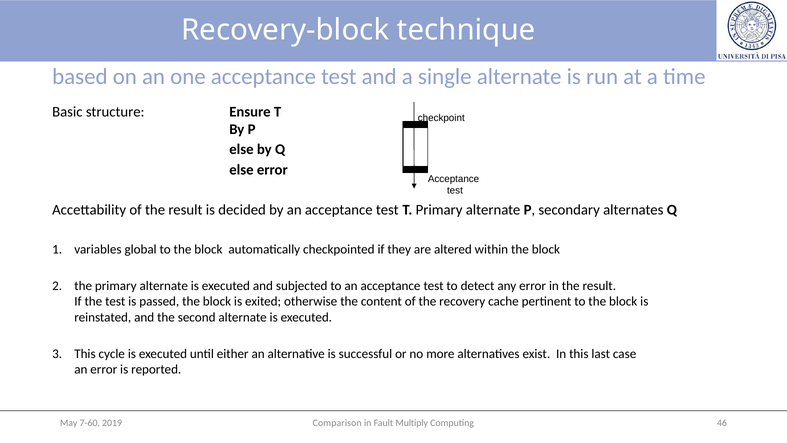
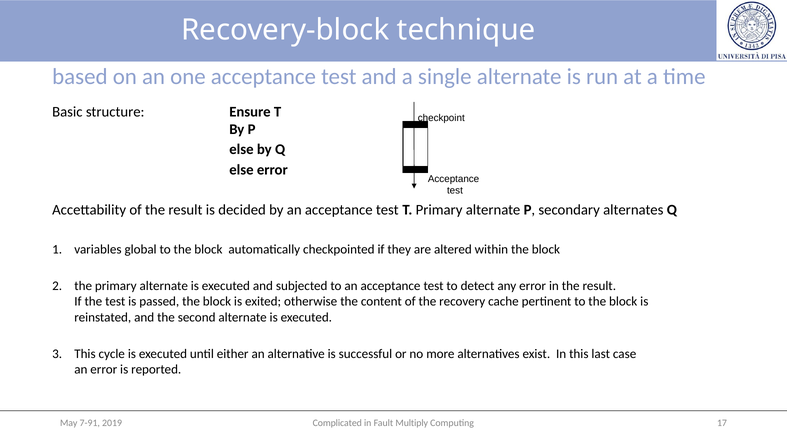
Comparison: Comparison -> Complicated (337, 423)
46: 46 -> 17 (722, 423)
7-60: 7-60 -> 7-91 (90, 423)
